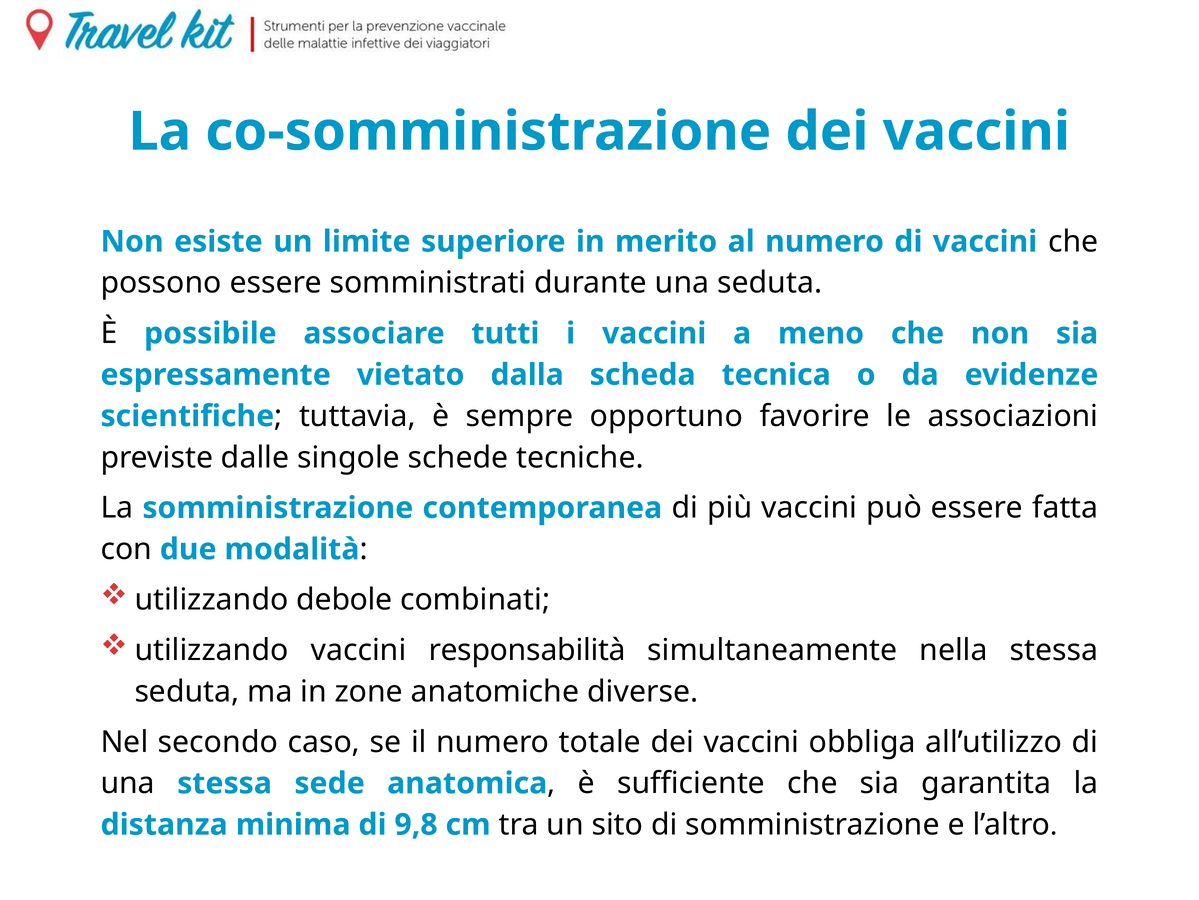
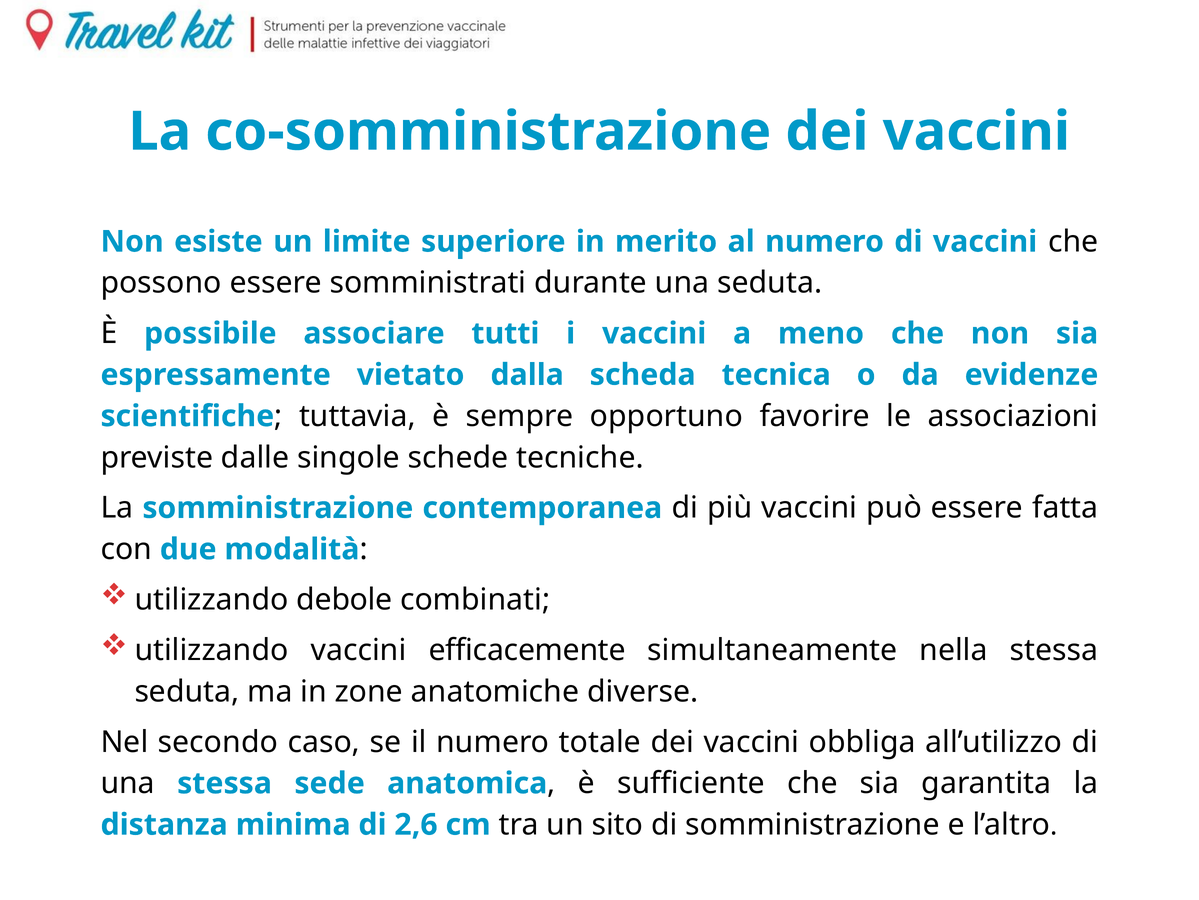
responsabilità: responsabilità -> efficacemente (527, 650)
9,8: 9,8 -> 2,6 (416, 824)
